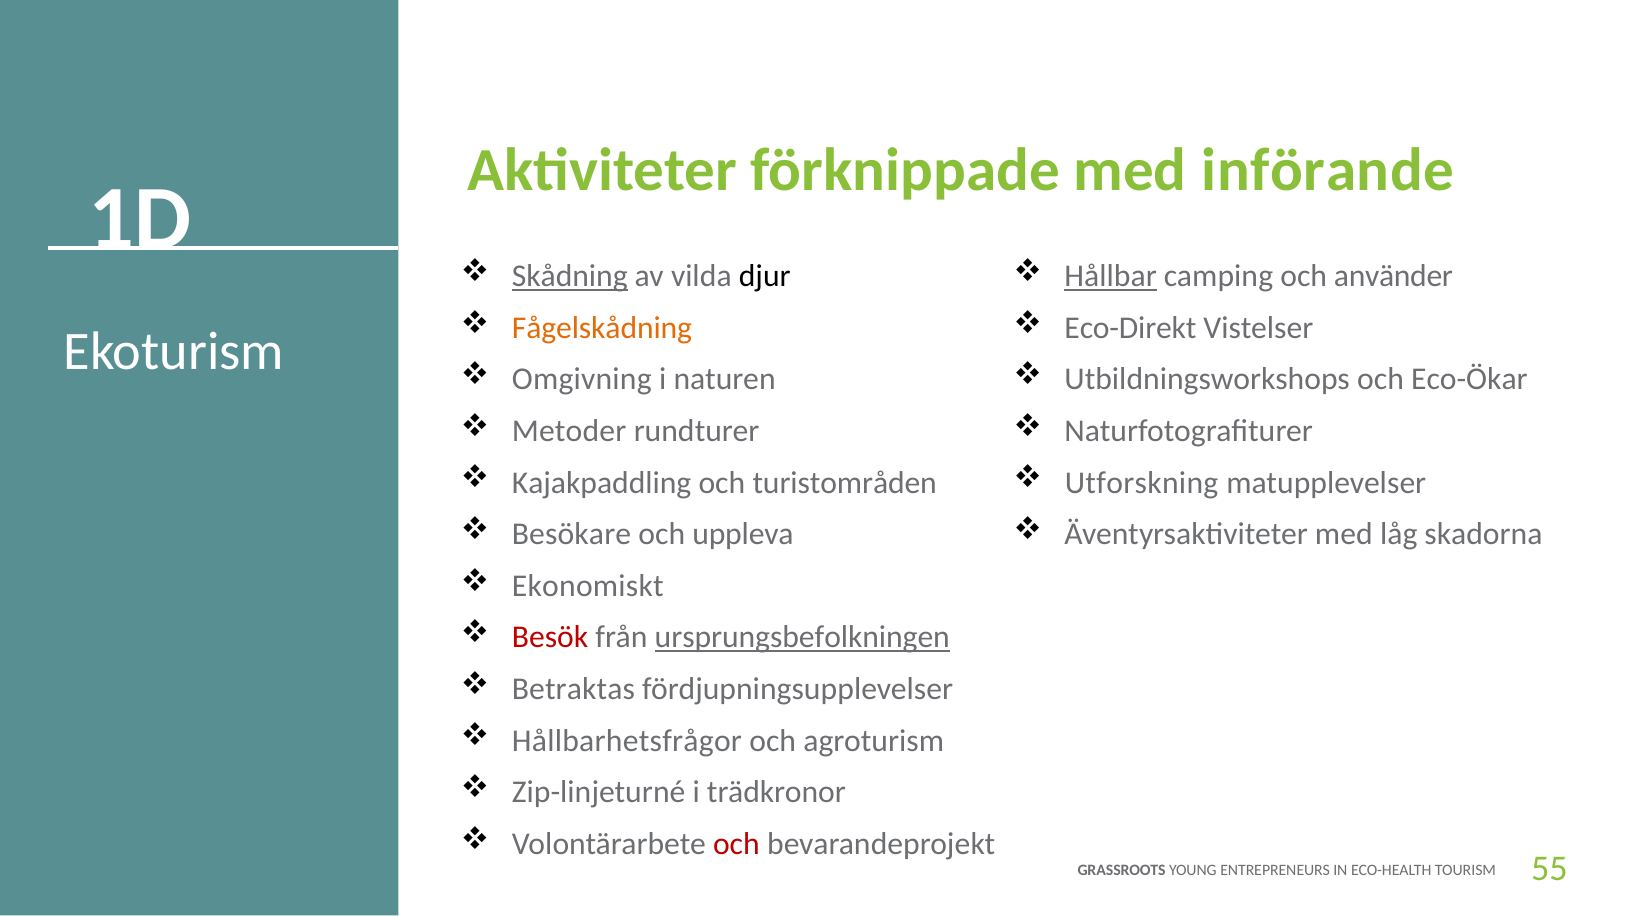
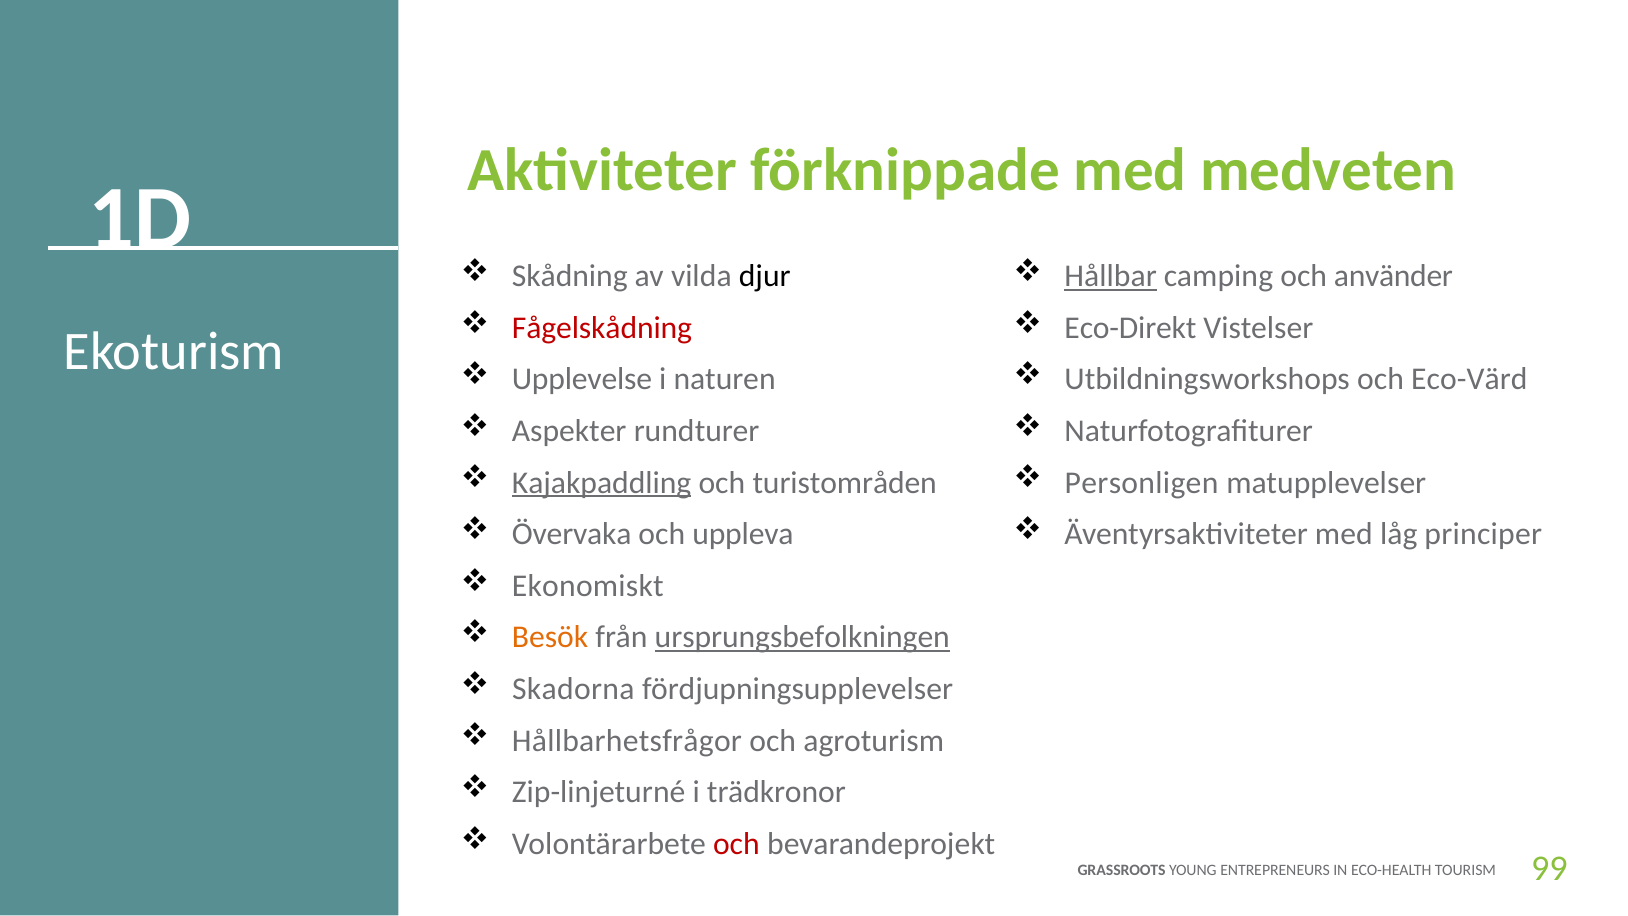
införande: införande -> medveten (1328, 170)
Skådning underline: present -> none (570, 276)
Fågelskådning colour: orange -> red (602, 328)
Omgivning: Omgivning -> Upplevelse (582, 379)
Eco-Ökar: Eco-Ökar -> Eco-Värd (1469, 379)
Metoder: Metoder -> Aspekter (569, 431)
Kajakpaddling underline: none -> present (602, 483)
Utforskning: Utforskning -> Personligen (1142, 483)
Besökare: Besökare -> Övervaka (572, 534)
skadorna: skadorna -> principer (1483, 534)
Besök colour: red -> orange (550, 637)
Betraktas: Betraktas -> Skadorna (573, 689)
55: 55 -> 99 (1549, 868)
